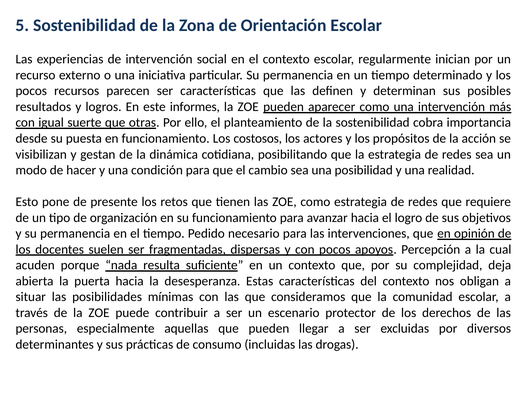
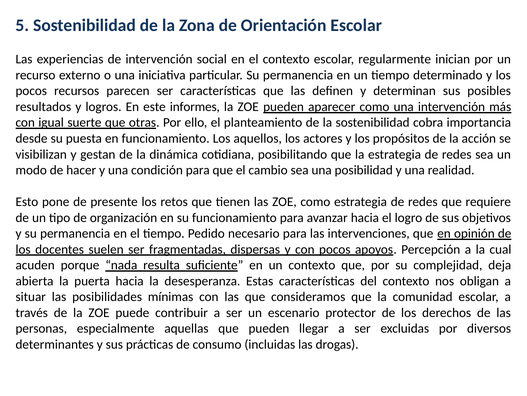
costosos: costosos -> aquellos (258, 138)
